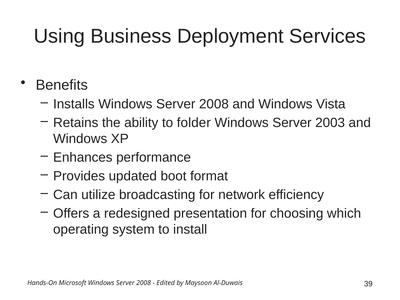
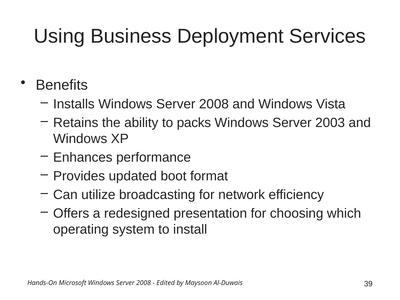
folder: folder -> packs (194, 123)
